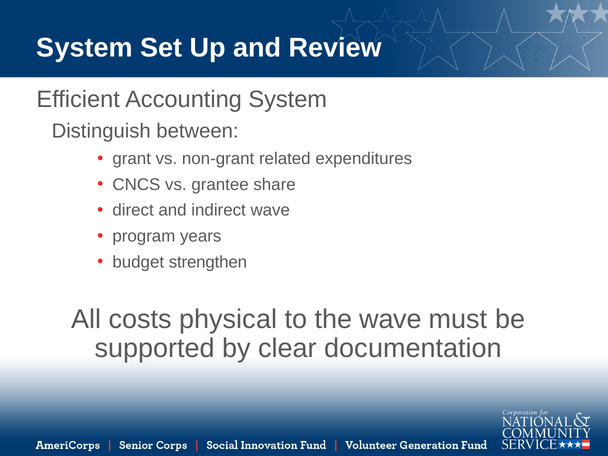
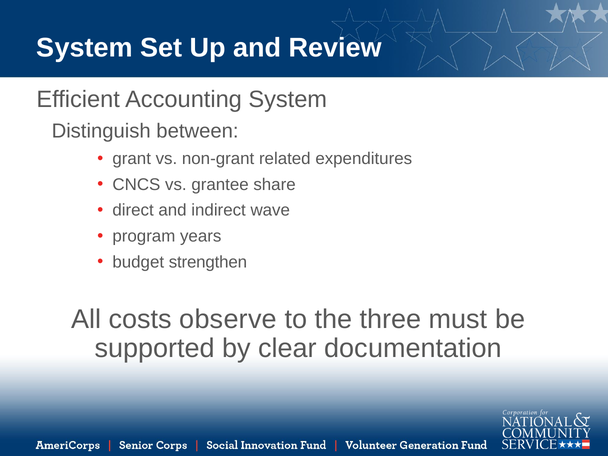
physical: physical -> observe (228, 319)
the wave: wave -> three (390, 319)
